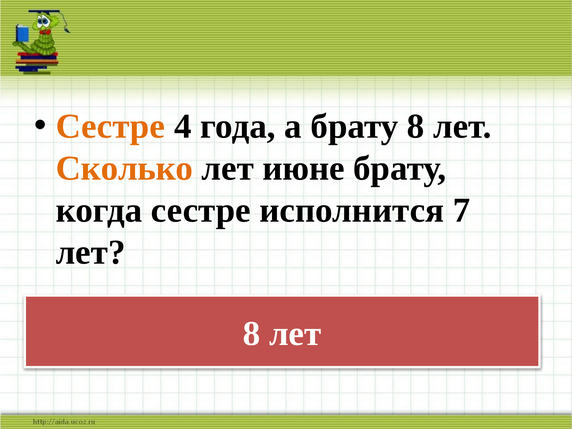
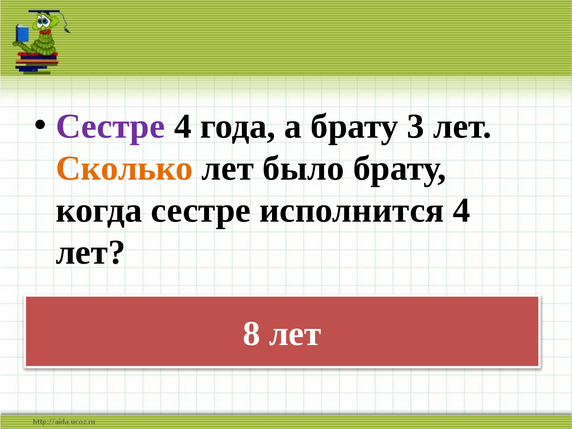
Сестре colour: orange -> purple (110, 126)
брату 8: 8 -> 3 (416, 126)
июне: июне -> было (303, 168)
исполнится 7: 7 -> 4 (462, 210)
